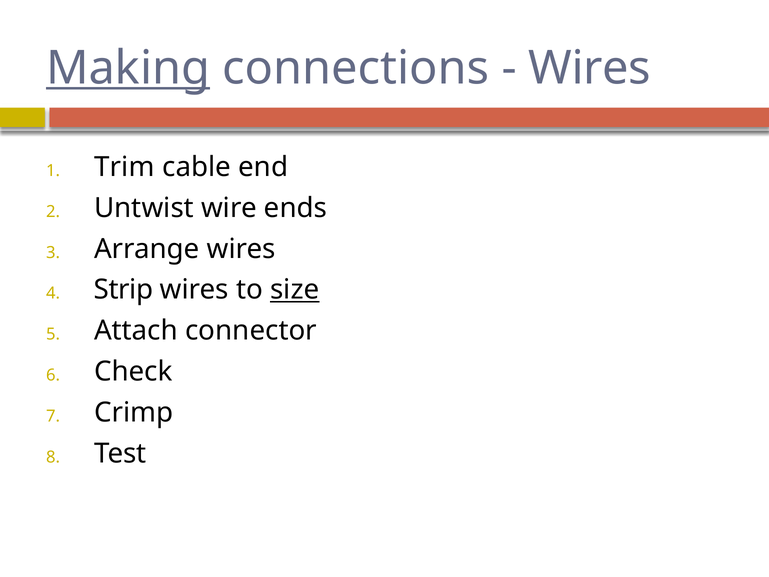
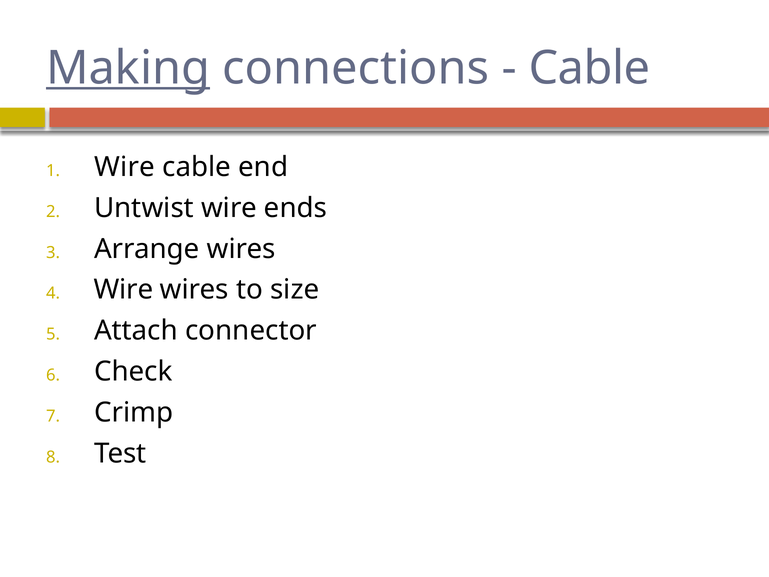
Wires: Wires -> Cable (589, 68)
Trim: Trim -> Wire (124, 167)
Strip: Strip -> Wire (124, 290)
size underline: present -> none (295, 290)
